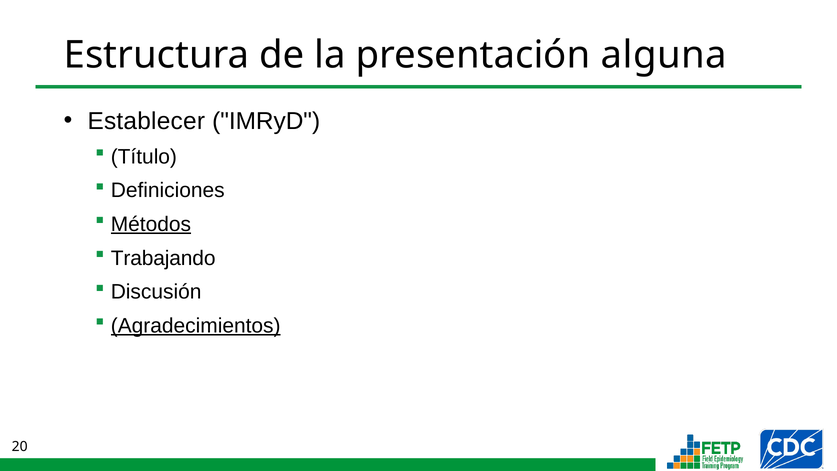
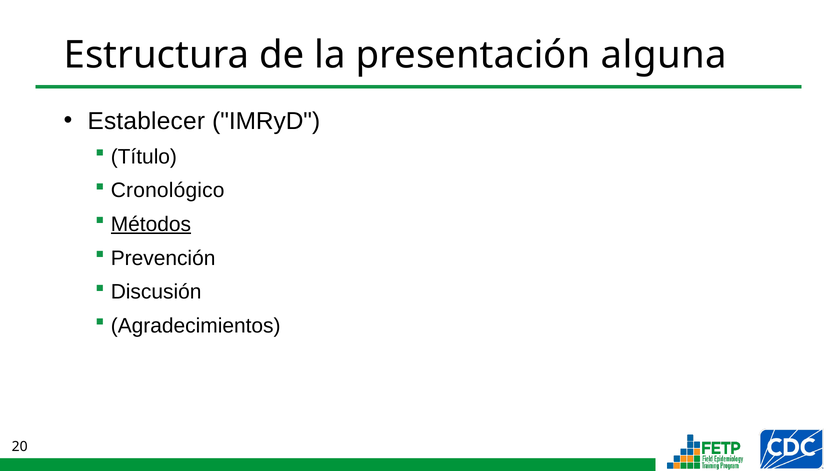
Definiciones: Definiciones -> Cronológico (168, 190)
Trabajando: Trabajando -> Prevención (163, 258)
Agradecimientos underline: present -> none (196, 326)
